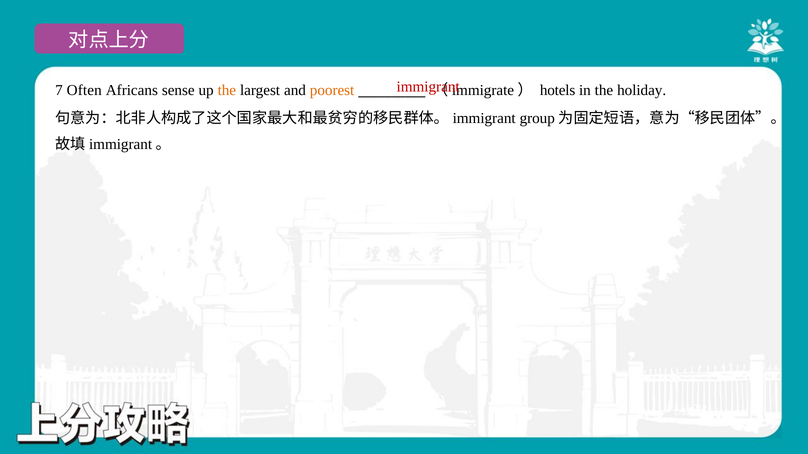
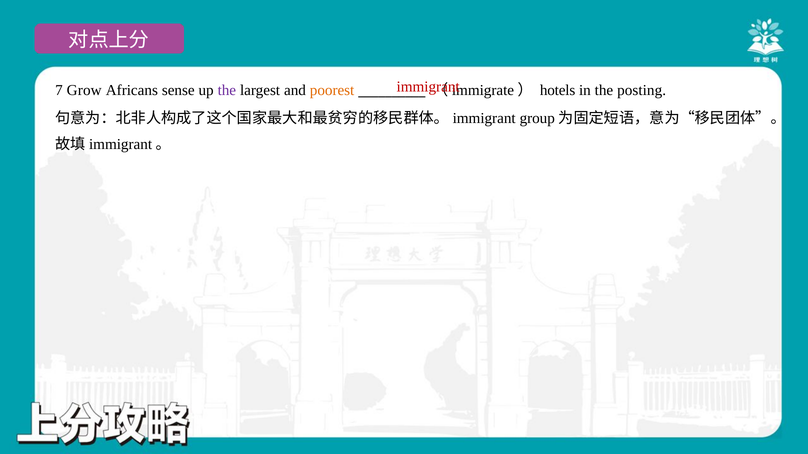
Often: Often -> Grow (84, 90)
the colour: orange -> purple (227, 90)
holiday: holiday -> posting (642, 90)
